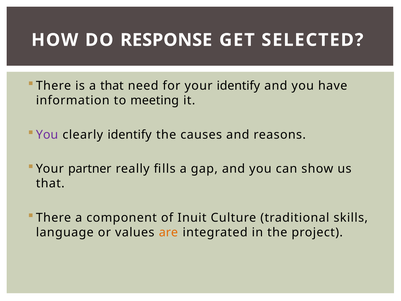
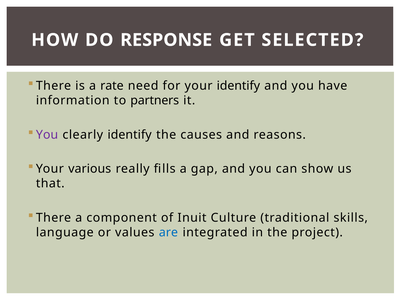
a that: that -> rate (112, 86)
meeting: meeting -> partners (155, 100)
partner: partner -> various (90, 169)
are colour: orange -> blue (168, 232)
